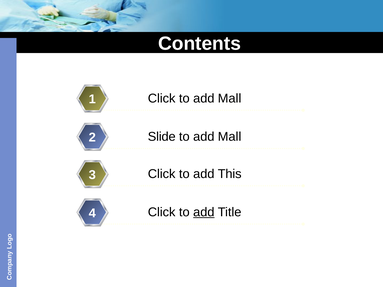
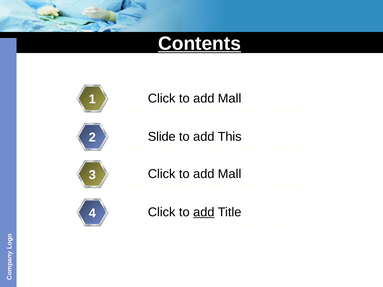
Contents underline: none -> present (199, 44)
Mall: Mall -> This (230, 137)
This: This -> Mall (230, 174)
